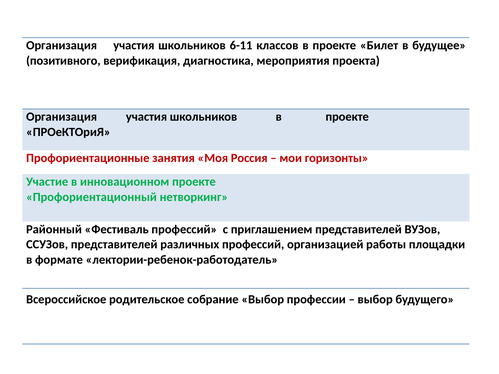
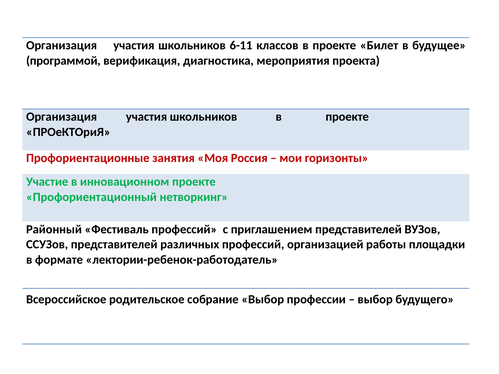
позитивного: позитивного -> программой (63, 61)
